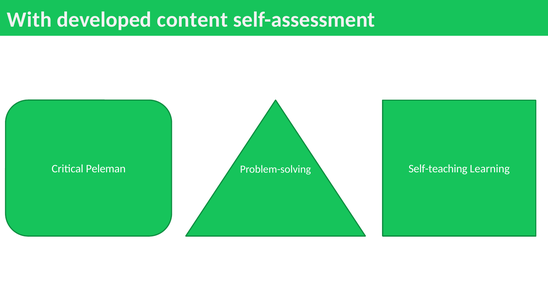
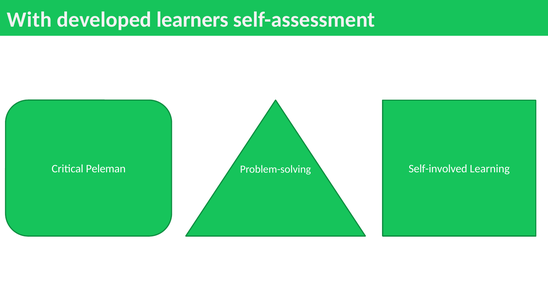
content: content -> learners (193, 20)
Self-teaching: Self-teaching -> Self-involved (438, 169)
